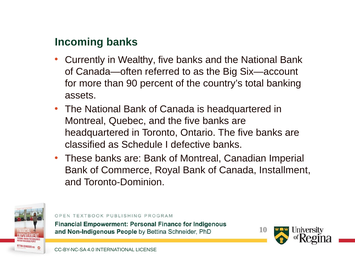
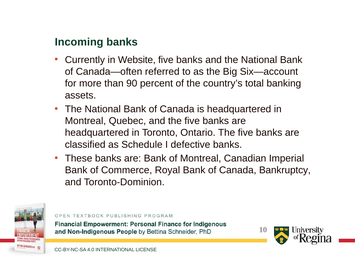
Wealthy: Wealthy -> Website (137, 60)
Installment: Installment -> Bankruptcy (285, 170)
